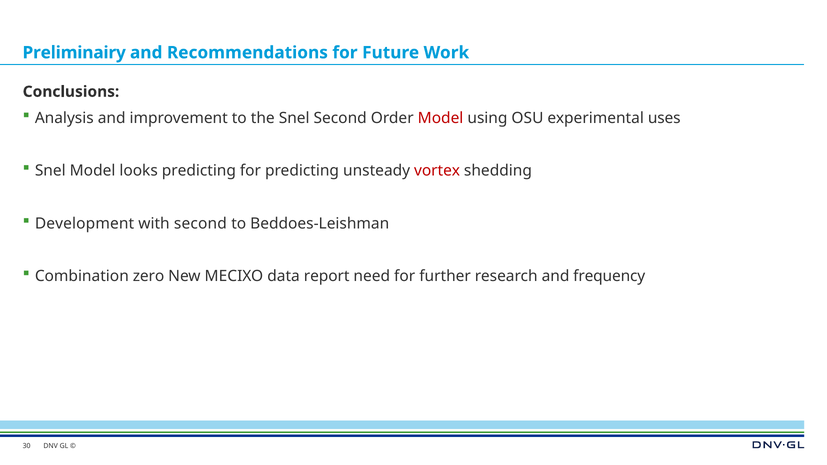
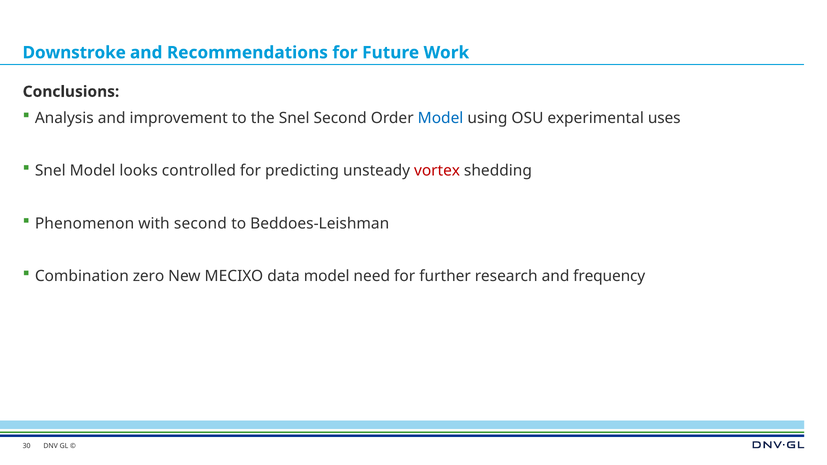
Preliminairy: Preliminairy -> Downstroke (74, 53)
Model colour: red -> blue (441, 118)
looks predicting: predicting -> controlled (199, 171)
Development: Development -> Phenomenon (85, 224)
data report: report -> model (327, 276)
